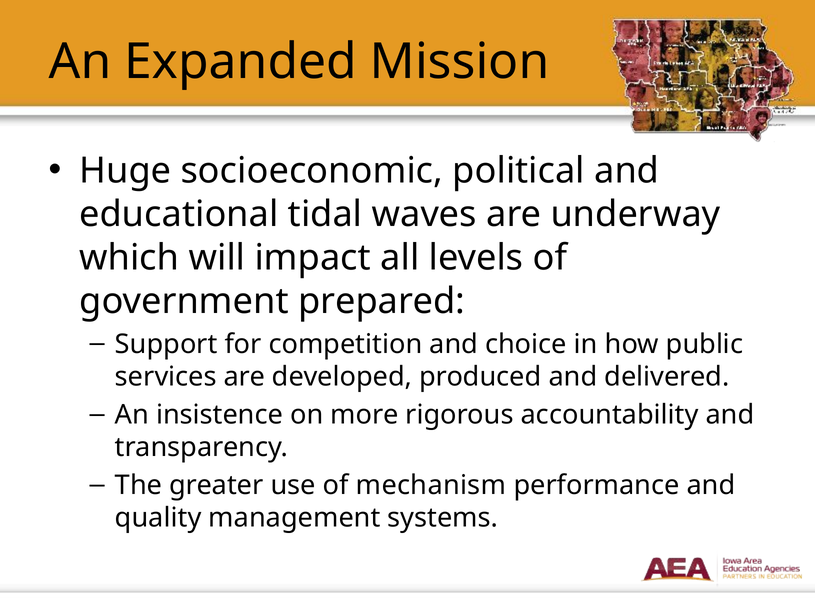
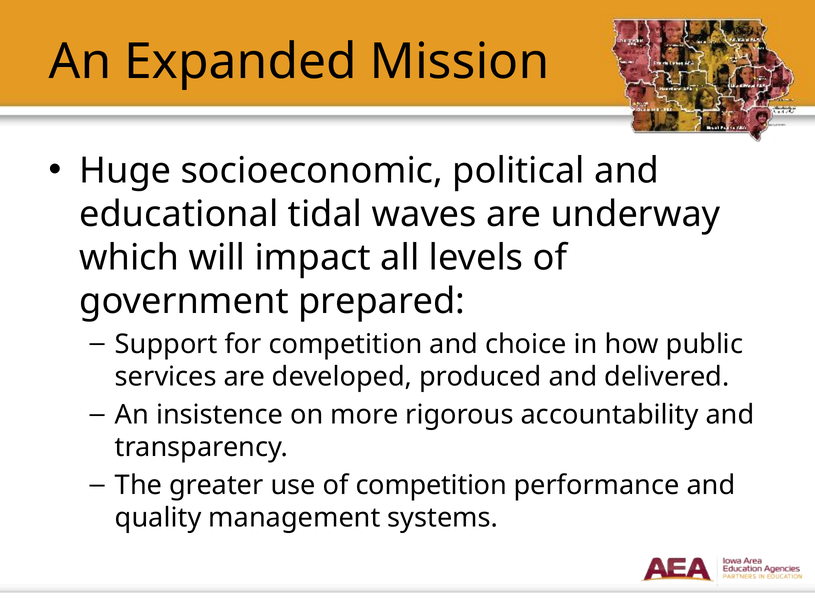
of mechanism: mechanism -> competition (431, 485)
